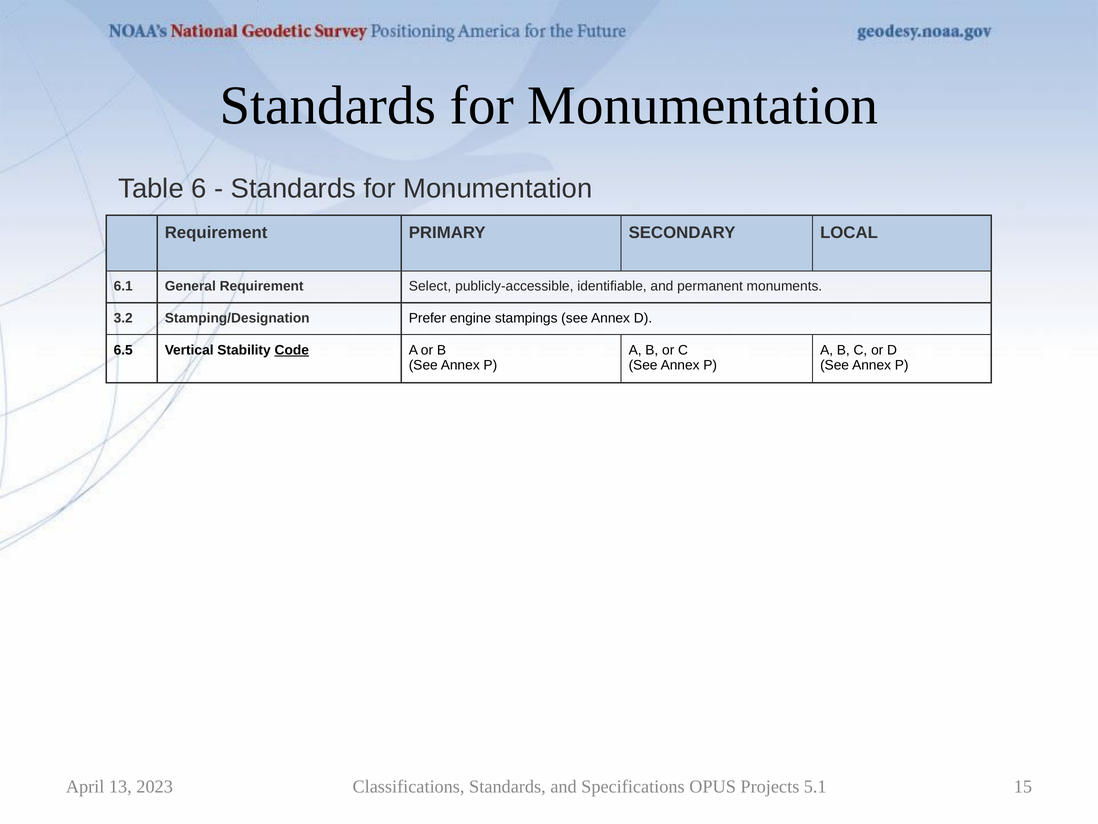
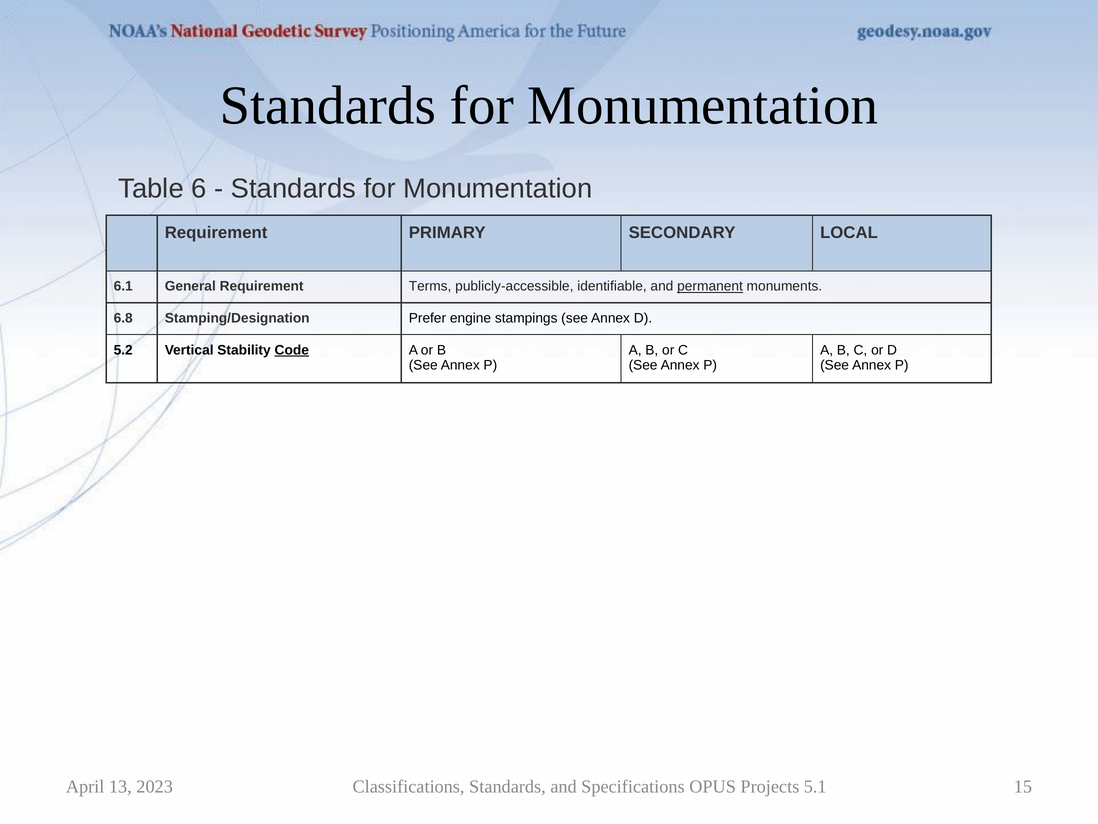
Select: Select -> Terms (430, 286)
permanent underline: none -> present (710, 286)
3.2: 3.2 -> 6.8 (123, 318)
6.5: 6.5 -> 5.2 (123, 350)
